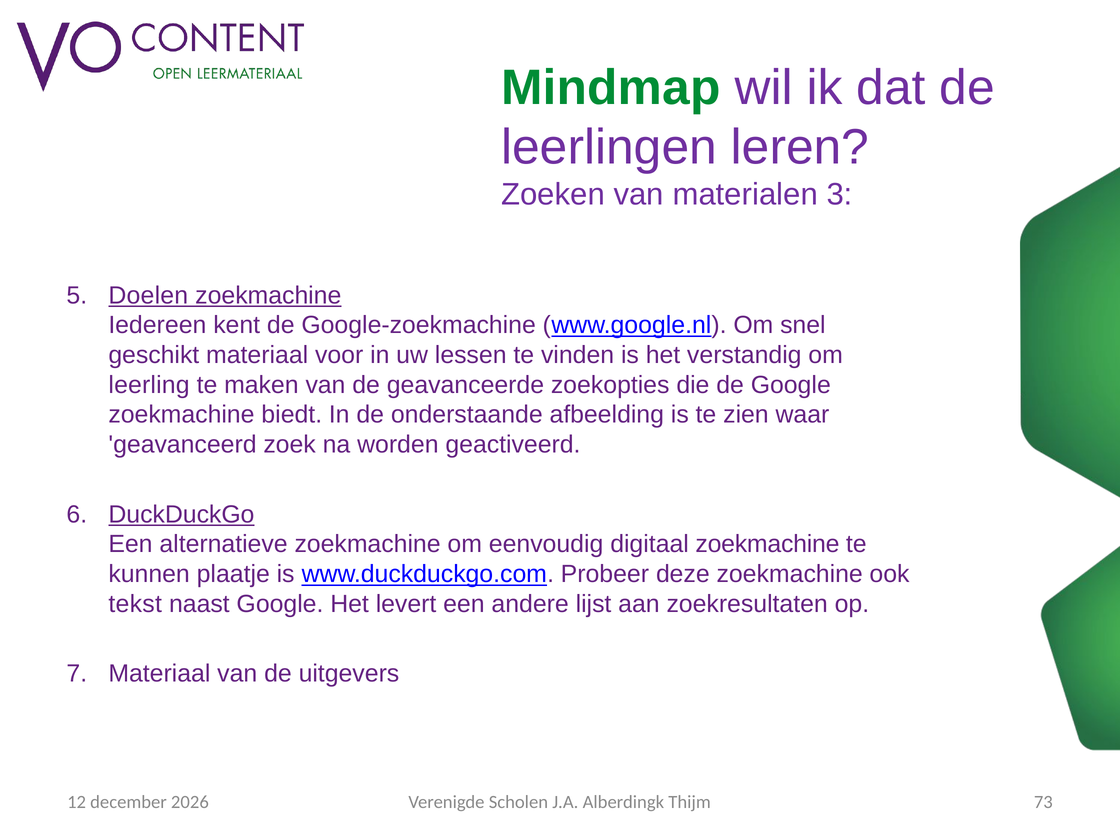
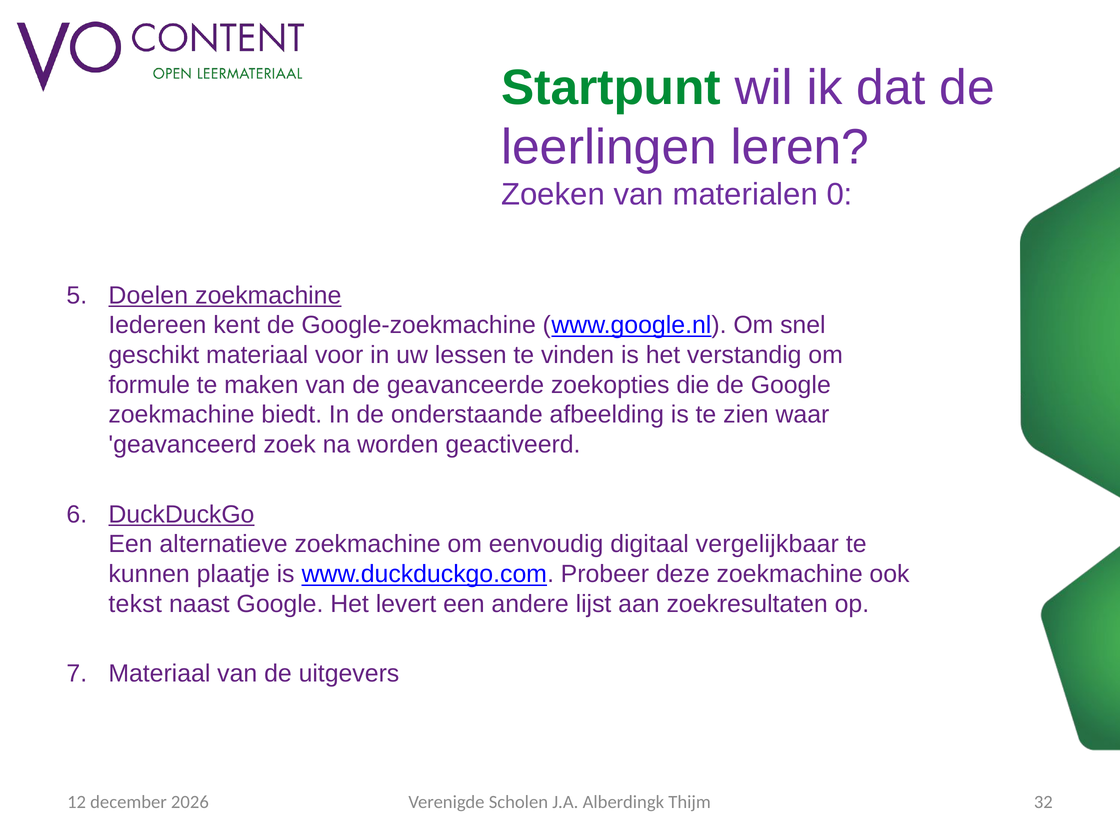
Mindmap: Mindmap -> Startpunt (611, 88)
3: 3 -> 0 (840, 195)
leerling: leerling -> formule (149, 385)
digitaal zoekmachine: zoekmachine -> vergelijkbaar (767, 544)
73: 73 -> 32 (1043, 802)
